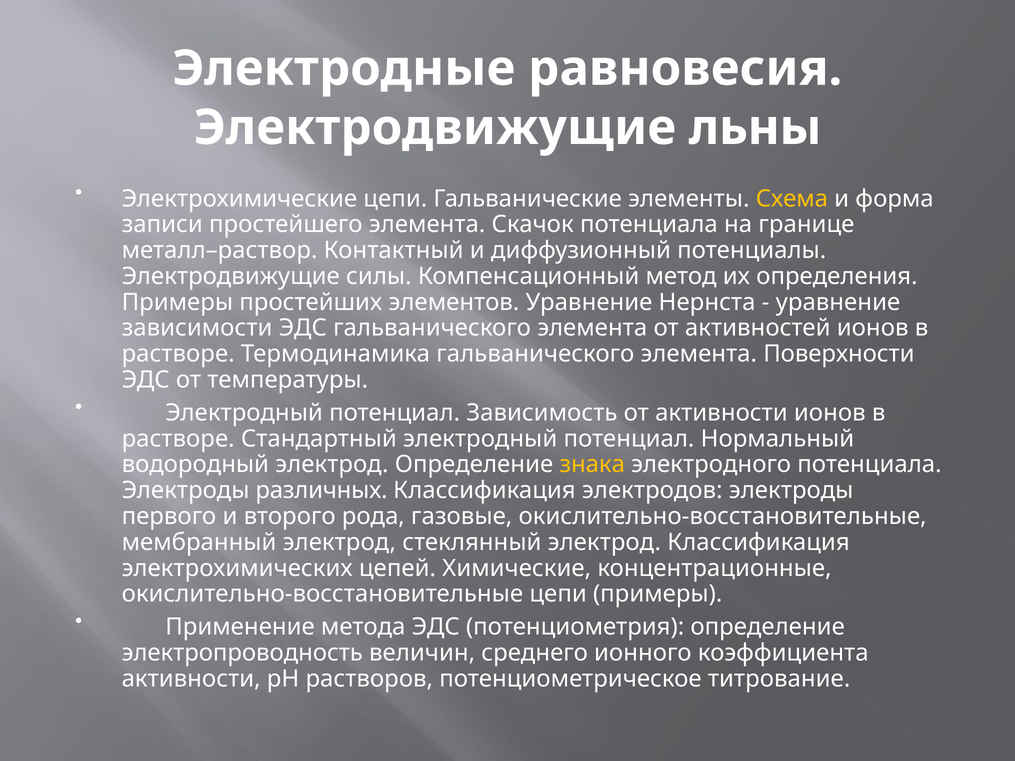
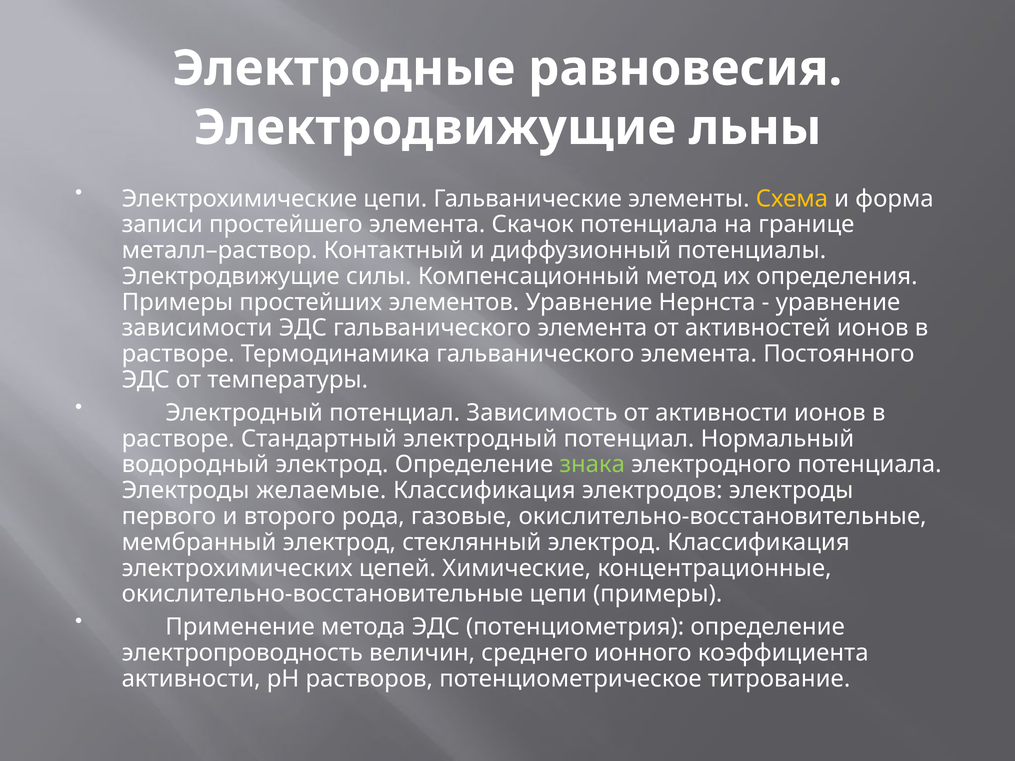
Поверхности: Поверхности -> Постоянного (839, 354)
знака colour: yellow -> light green (592, 465)
различных: различных -> желаемые (321, 491)
